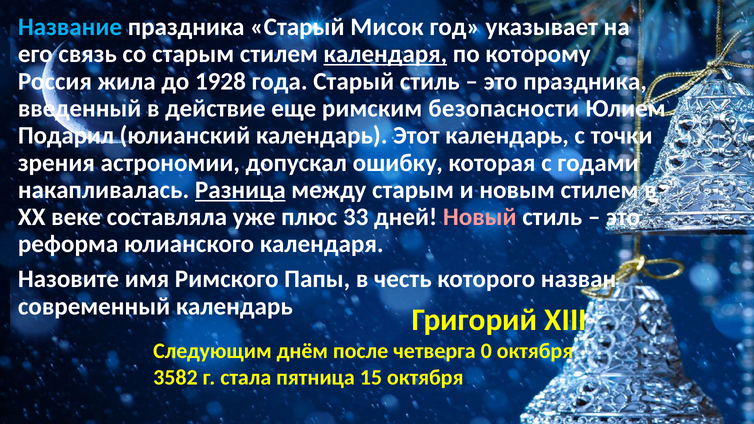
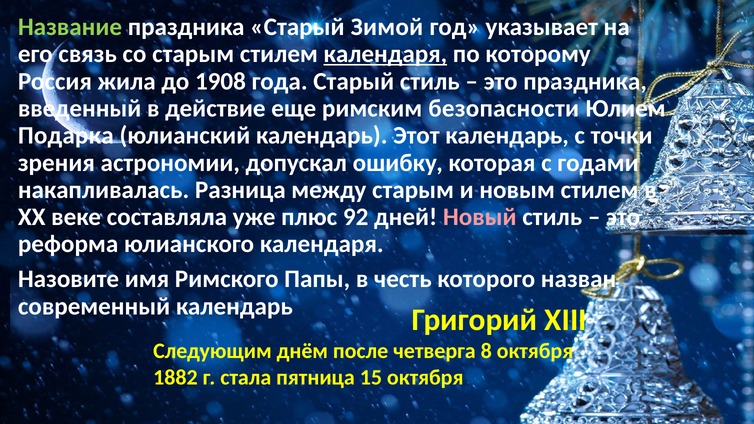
Название colour: light blue -> light green (70, 27)
Мисок: Мисок -> Зимой (387, 27)
1928: 1928 -> 1908 (220, 81)
Подарил: Подарил -> Подарка (66, 136)
Разница underline: present -> none (240, 190)
33: 33 -> 92 (356, 217)
0: 0 -> 8 (486, 351)
3582: 3582 -> 1882 (175, 378)
